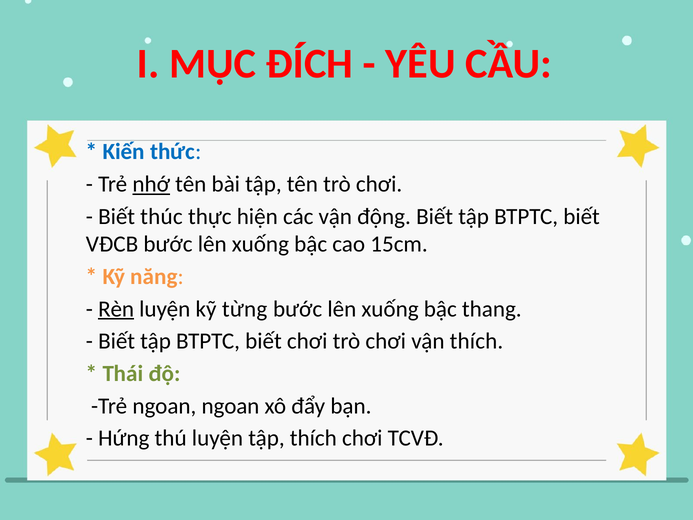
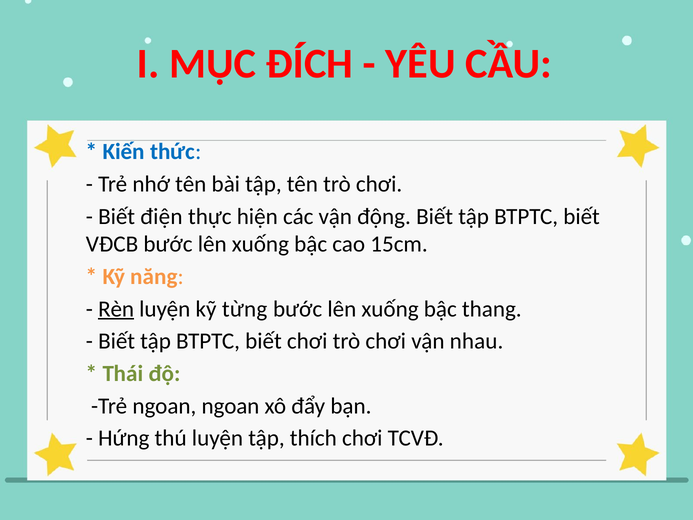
nhớ underline: present -> none (151, 184)
thúc: thúc -> điện (161, 216)
vận thích: thích -> nhau (477, 341)
